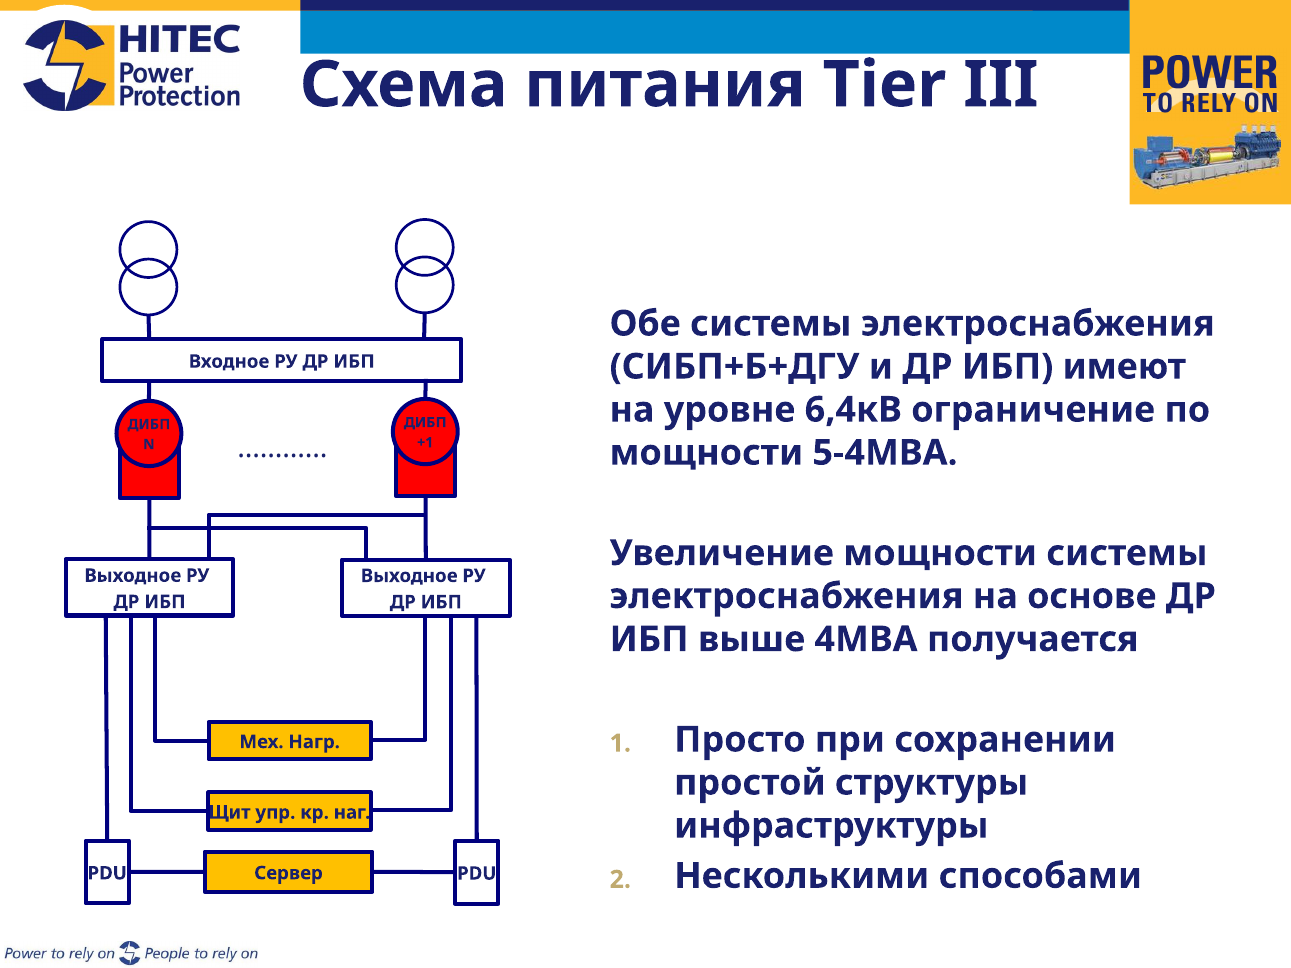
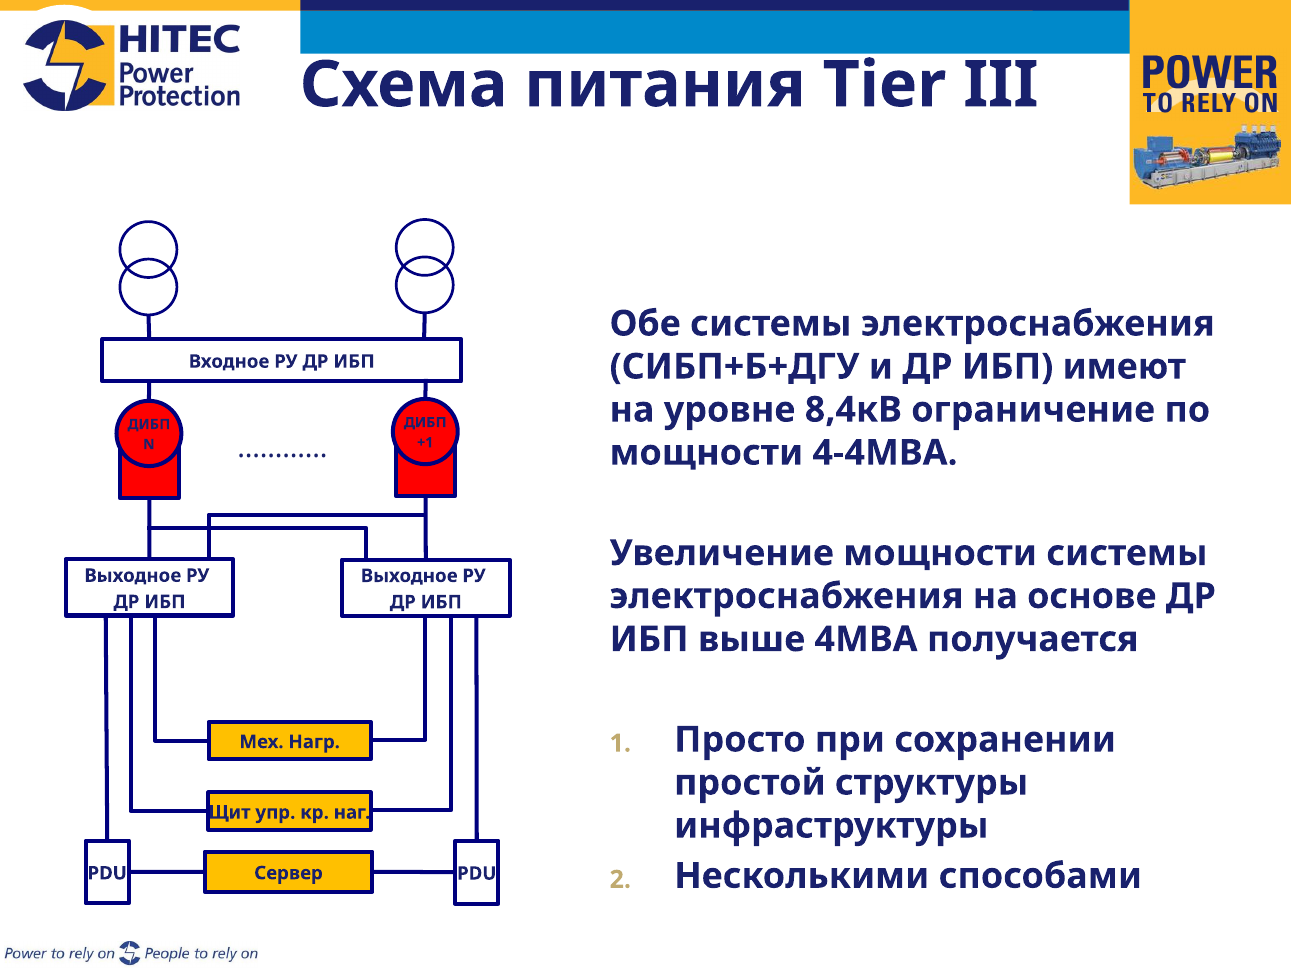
6,4кВ: 6,4кВ -> 8,4кВ (853, 410)
5-4МВА: 5-4МВА -> 4-4МВА (885, 453)
